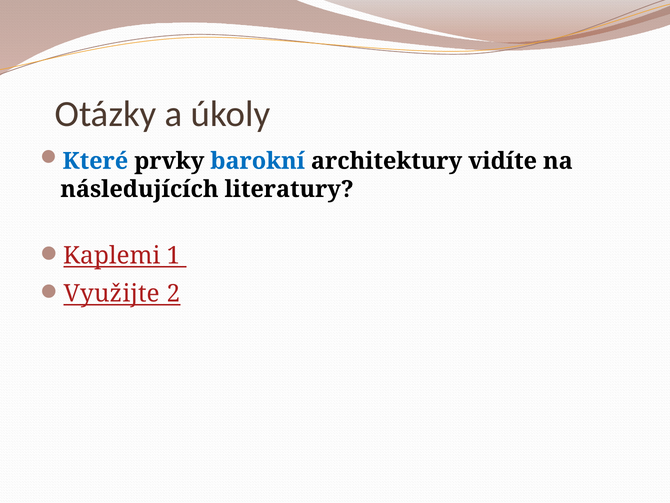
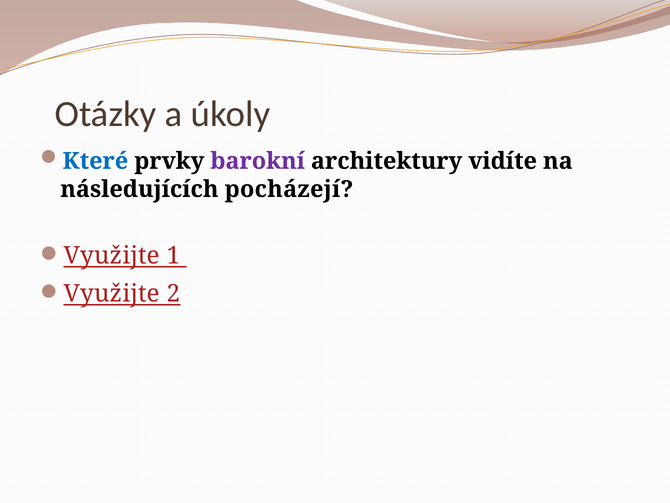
barokní colour: blue -> purple (258, 161)
literatury: literatury -> pocházejí (289, 189)
Kaplemi: Kaplemi -> Využijte (112, 255)
